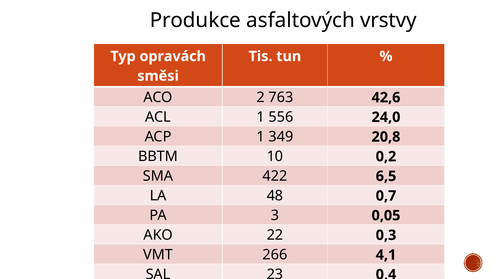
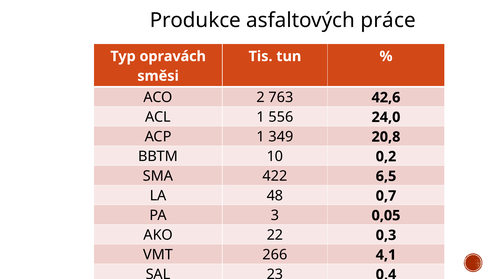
vrstvy: vrstvy -> práce (388, 20)
